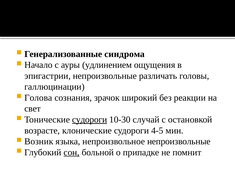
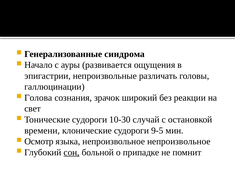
удлинением: удлинением -> развивается (107, 65)
судороги underline: present -> none (90, 120)
возрасте: возрасте -> времени (42, 131)
4-5: 4-5 -> 9-5 (157, 131)
Возник: Возник -> Осмотр (39, 142)
непроизвольное непроизвольные: непроизвольные -> непроизвольное (179, 142)
